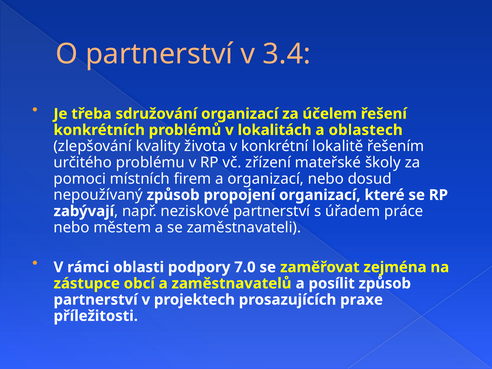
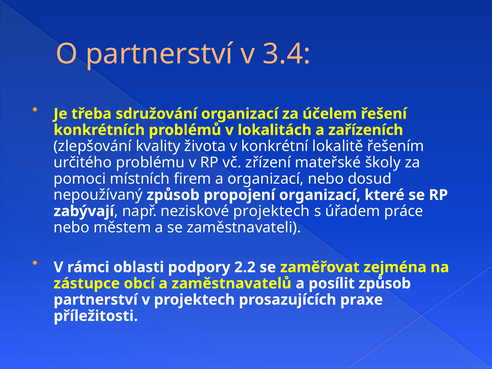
oblastech: oblastech -> zařízeních (366, 130)
neziskové partnerství: partnerství -> projektech (272, 211)
7.0: 7.0 -> 2.2 (245, 267)
